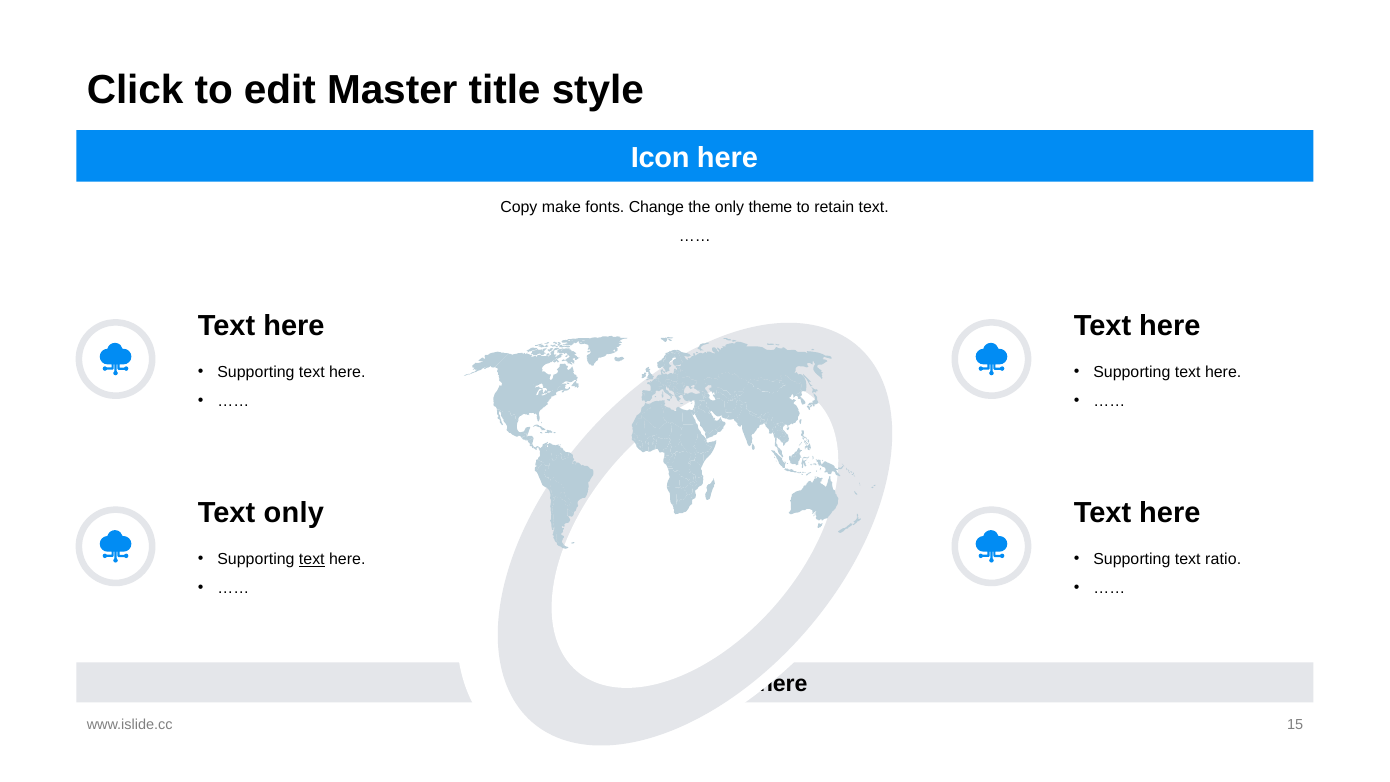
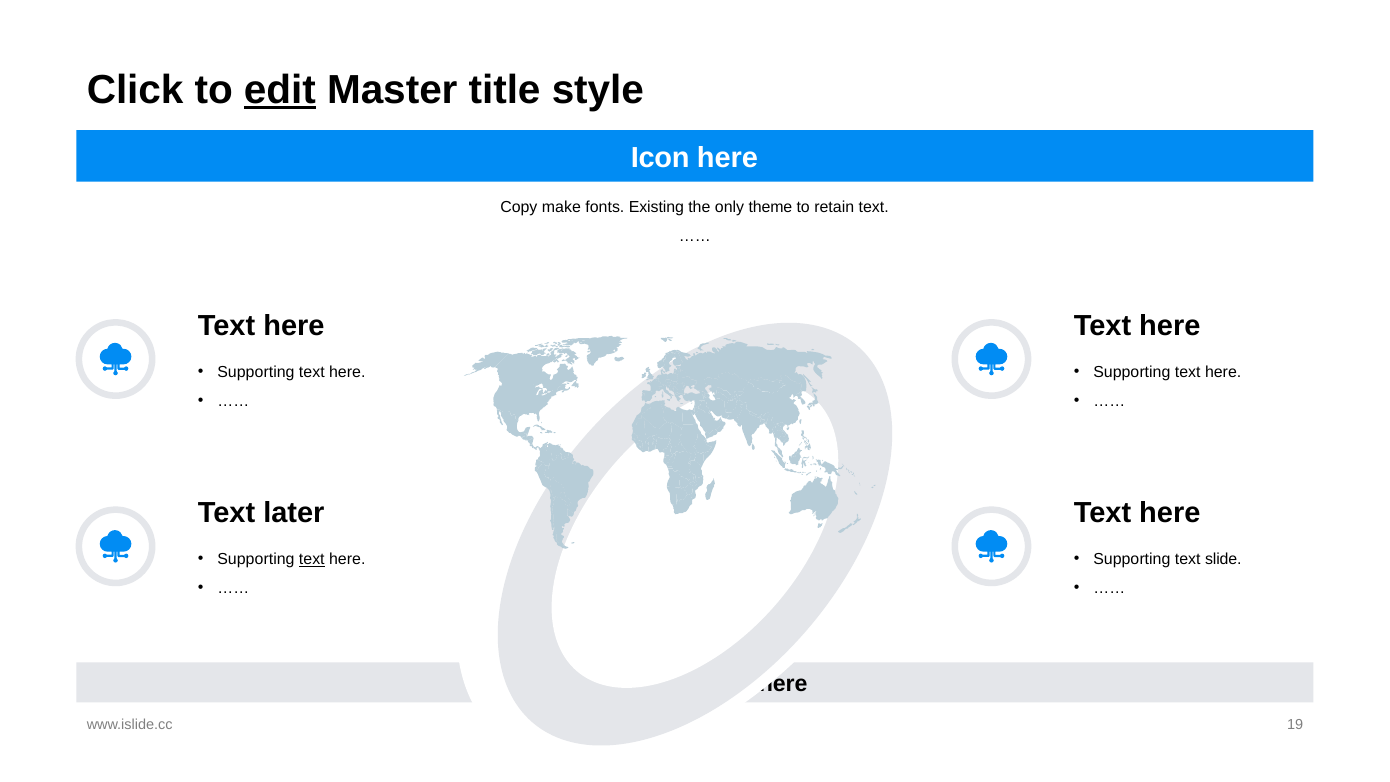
edit underline: none -> present (280, 90)
Change: Change -> Existing (656, 207)
Text only: only -> later (294, 513)
ratio: ratio -> slide (1223, 559)
15: 15 -> 19 (1295, 724)
